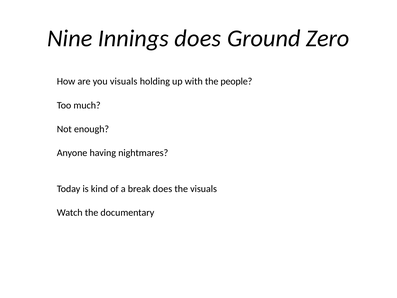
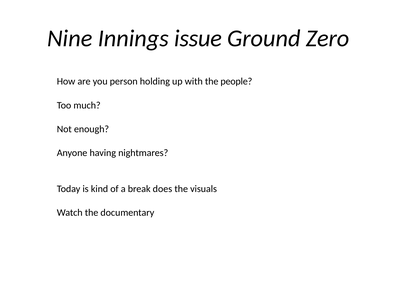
Innings does: does -> issue (198, 38)
you visuals: visuals -> person (124, 81)
